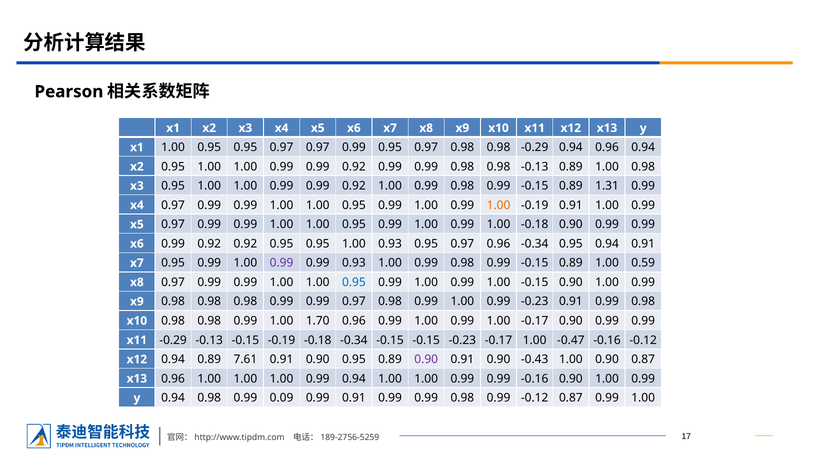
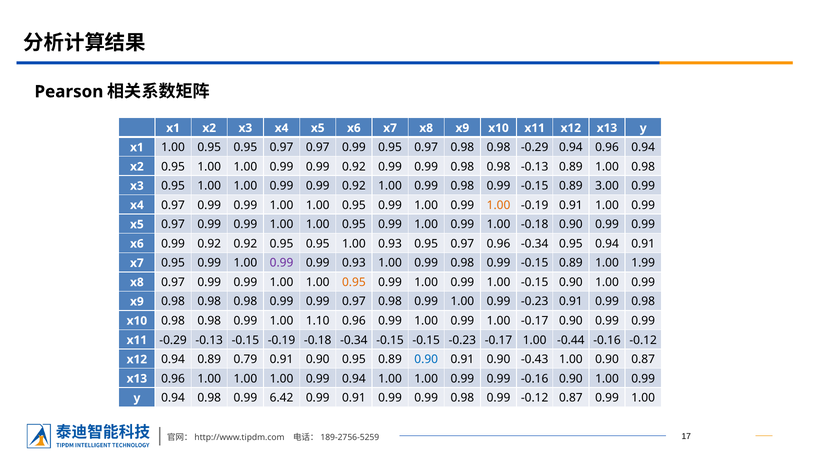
1.31: 1.31 -> 3.00 (607, 186)
0.59: 0.59 -> 1.99 (643, 263)
0.95 colour: blue -> orange (354, 283)
1.70: 1.70 -> 1.10 (318, 321)
-0.47: -0.47 -> -0.44 (571, 341)
7.61: 7.61 -> 0.79 (245, 360)
0.90 colour: purple -> blue (426, 360)
0.09: 0.09 -> 6.42 (282, 398)
